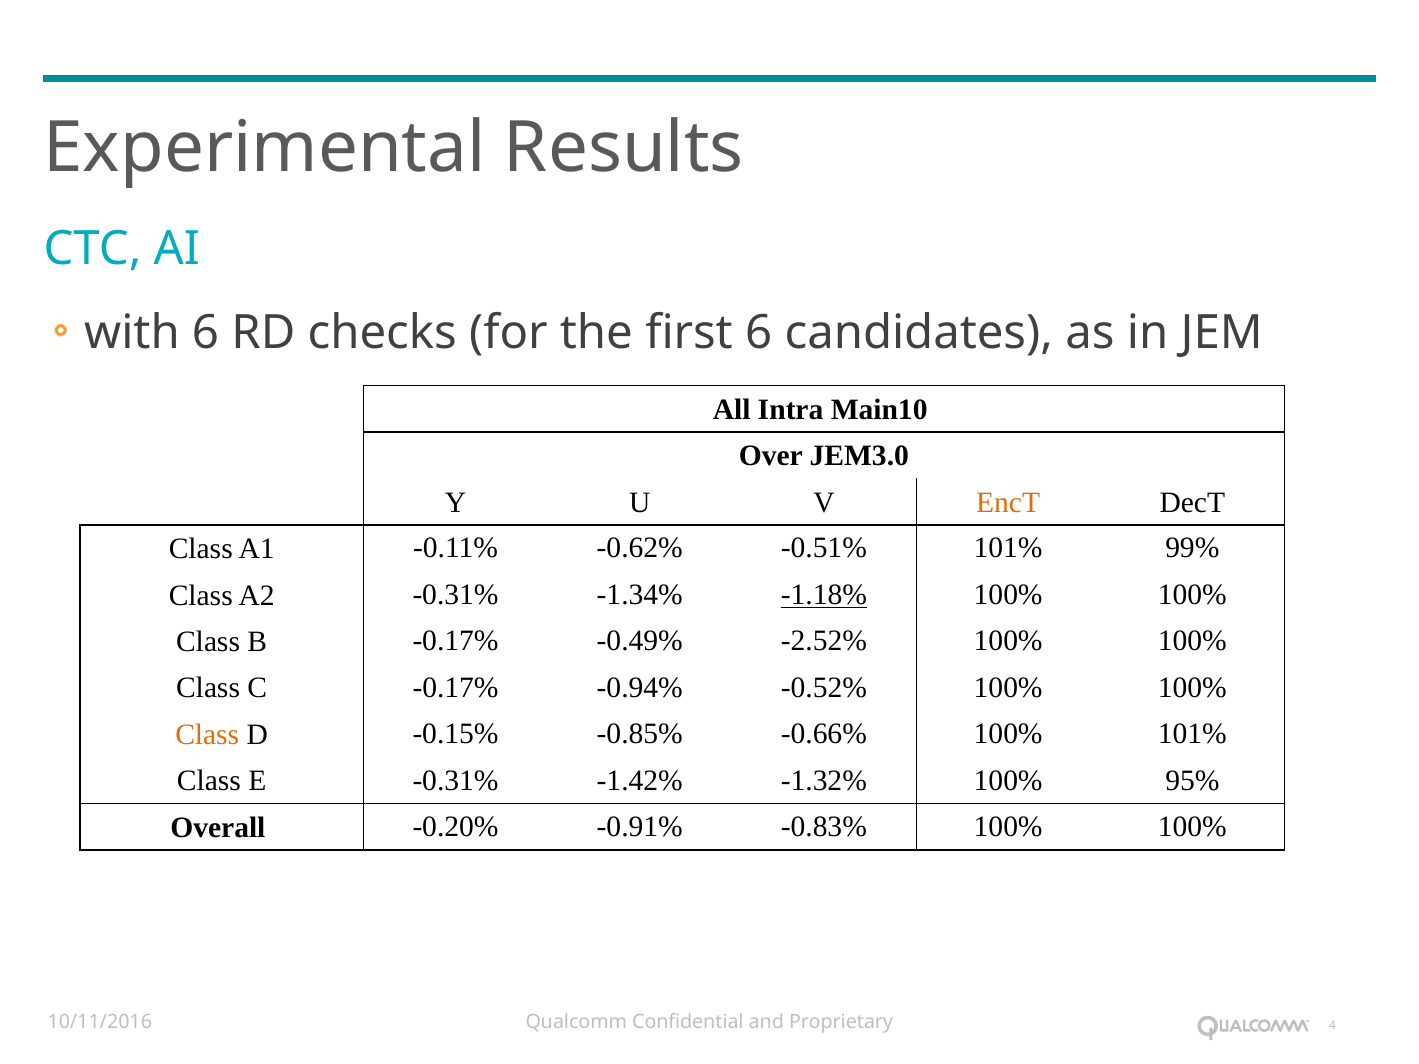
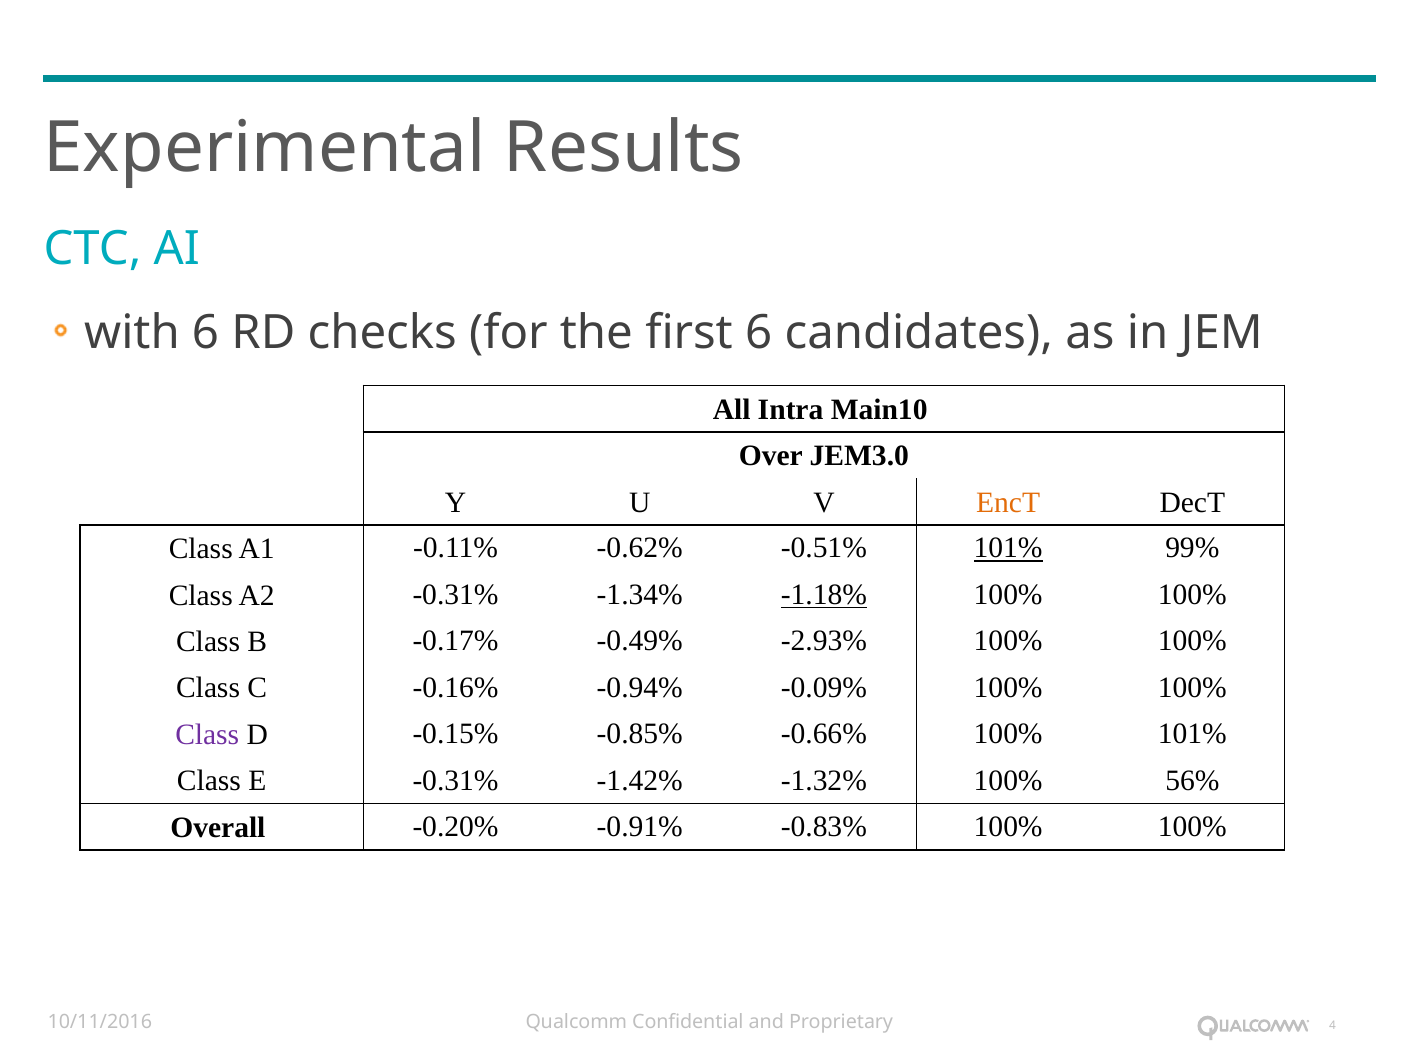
101% underline: none -> present (1008, 548)
-2.52%: -2.52% -> -2.93% (824, 641)
C -0.17%: -0.17% -> -0.16% (456, 688)
-0.52%: -0.52% -> -0.09% (824, 688)
Class colour: orange -> purple (207, 735)
95%: 95% -> 56% (1192, 781)
